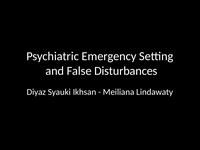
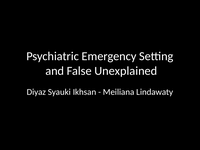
Disturbances: Disturbances -> Unexplained (126, 71)
